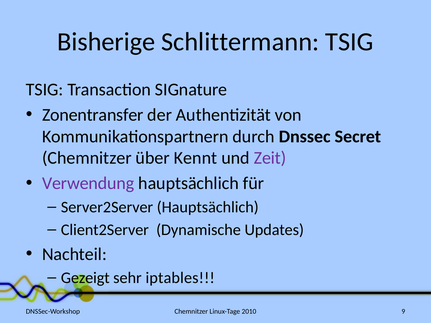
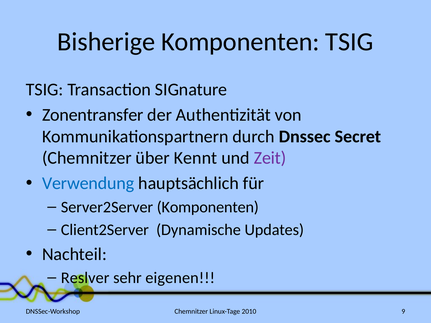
Bisherige Schlittermann: Schlittermann -> Komponenten (240, 42)
Verwendung colour: purple -> blue (88, 183)
Server2Server Hauptsächlich: Hauptsächlich -> Komponenten (208, 207)
Gezeigt: Gezeigt -> Reslver (85, 278)
iptables: iptables -> eigenen (180, 278)
